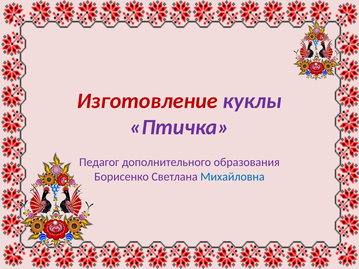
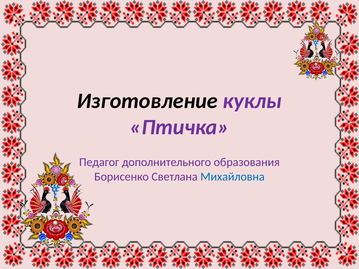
Изготовление colour: red -> black (147, 101)
